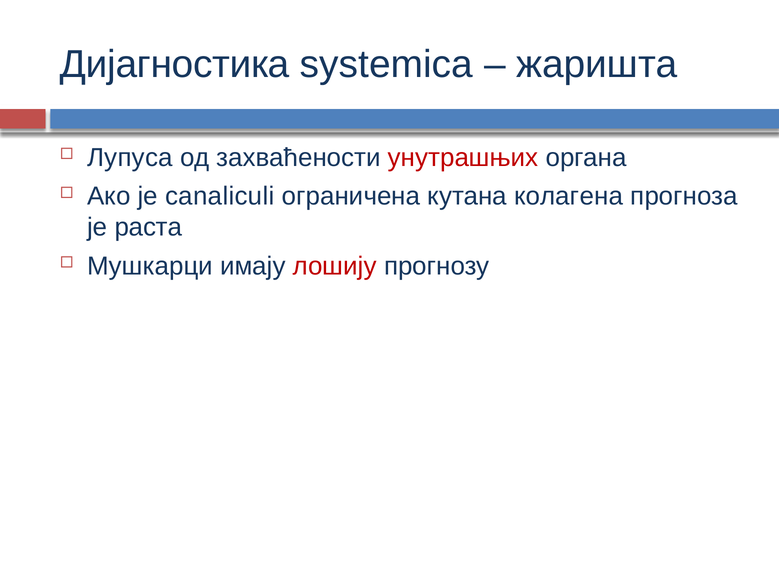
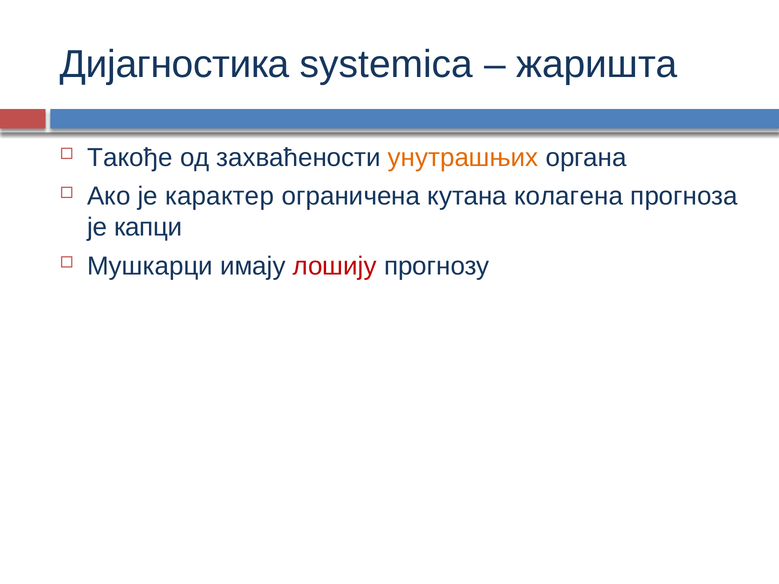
Лупуса: Лупуса -> Такође (130, 158)
унутрашњих colour: red -> orange (463, 158)
canaliculi: canaliculi -> карактер (220, 196)
раста: раста -> капци (148, 227)
